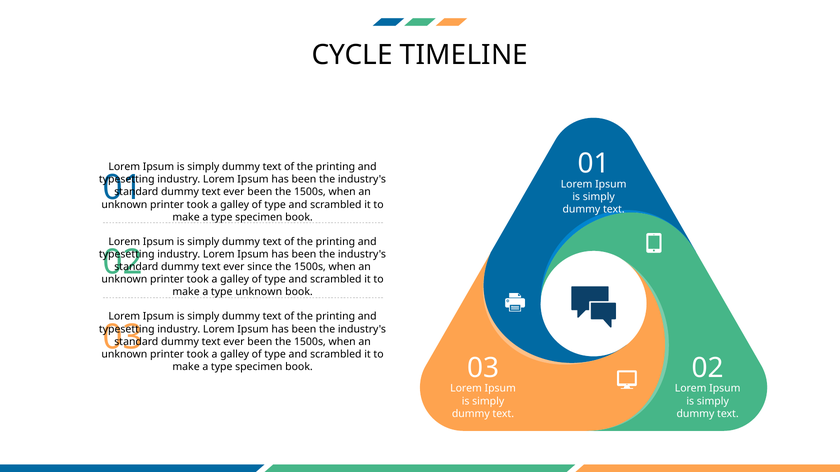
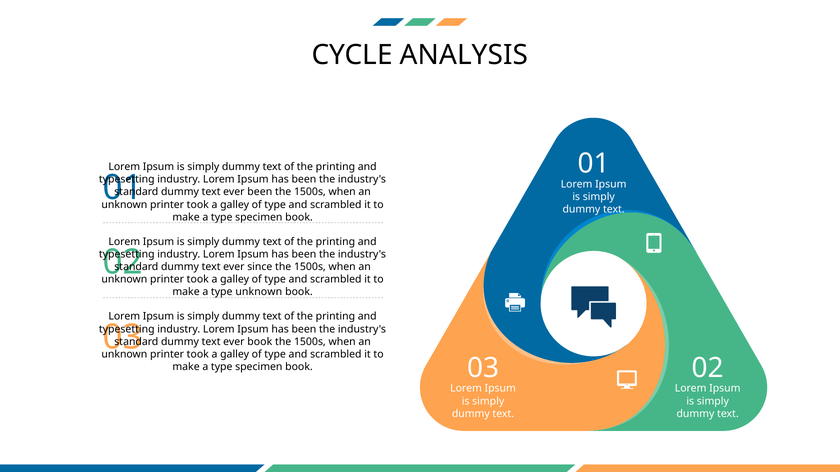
TIMELINE: TIMELINE -> ANALYSIS (464, 55)
been: been -> book (260, 342)
